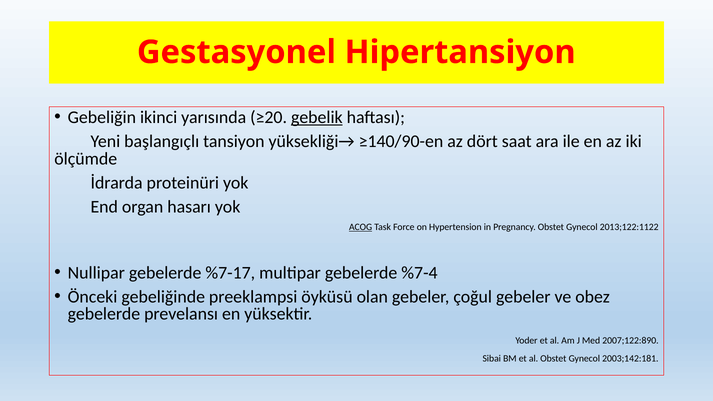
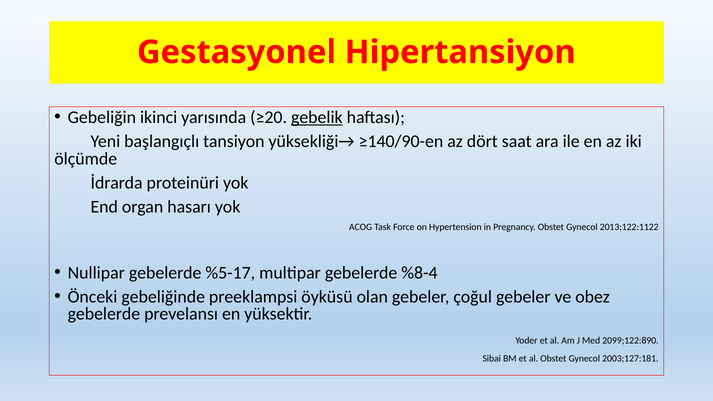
ACOG underline: present -> none (361, 227)
%7-17: %7-17 -> %5-17 (230, 273)
%7-4: %7-4 -> %8-4 (420, 273)
2007;122:890: 2007;122:890 -> 2099;122:890 (630, 341)
2003;142:181: 2003;142:181 -> 2003;127:181 (630, 358)
